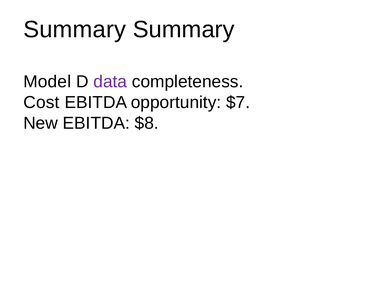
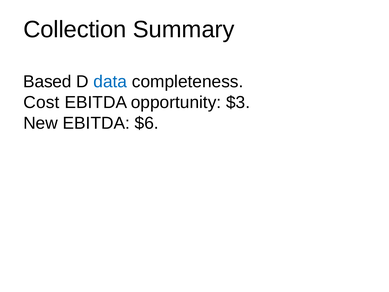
Summary: Summary -> Collection (75, 30)
Model: Model -> Based (47, 82)
data colour: purple -> blue (110, 82)
$7: $7 -> $3 (238, 102)
$8: $8 -> $6 (147, 123)
